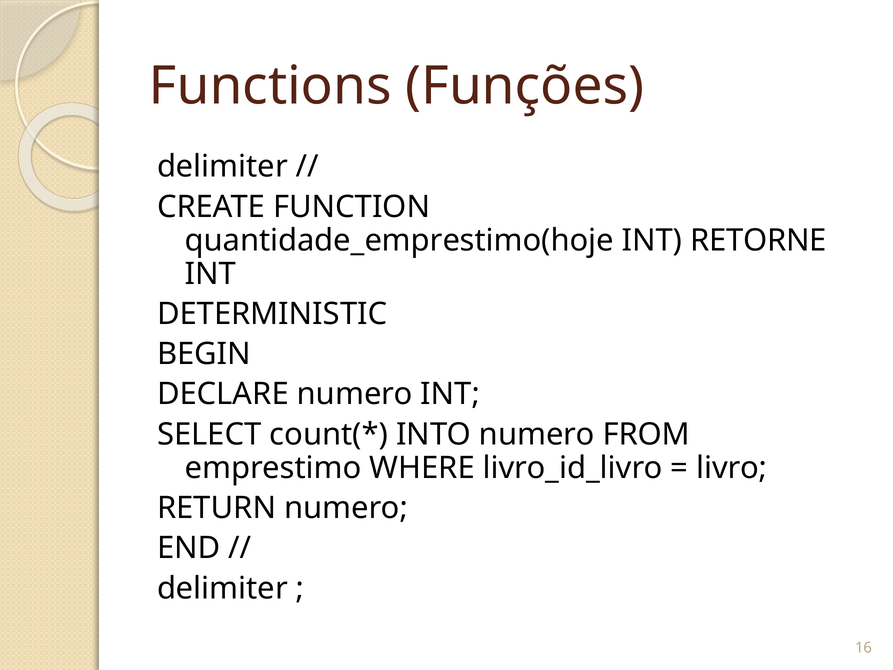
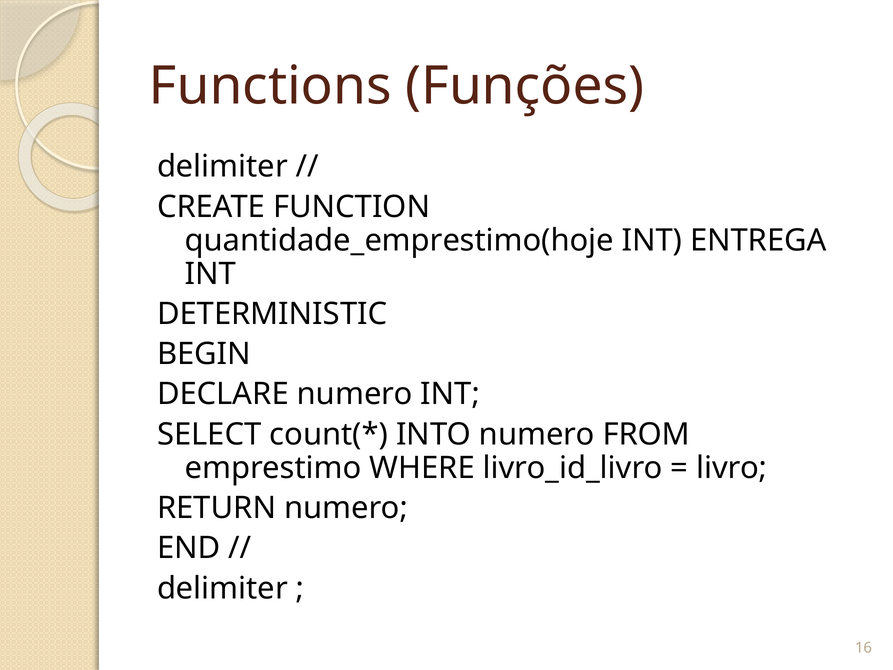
RETORNE: RETORNE -> ENTREGA (758, 240)
